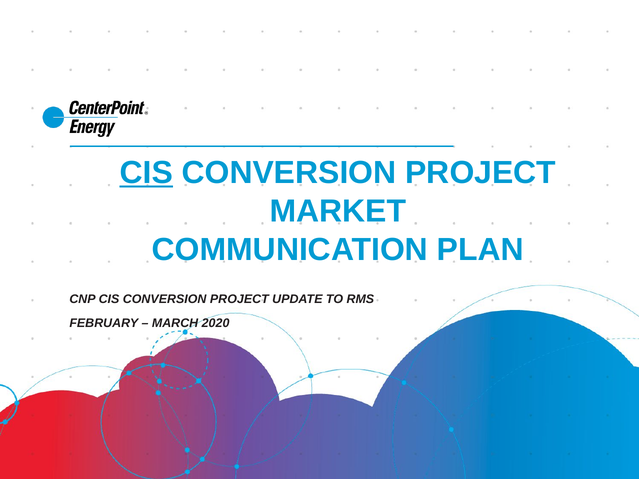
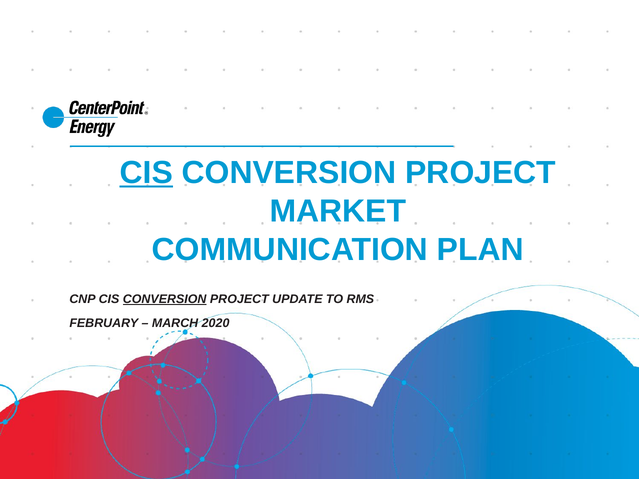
CONVERSION underline: none -> present (165, 299)
